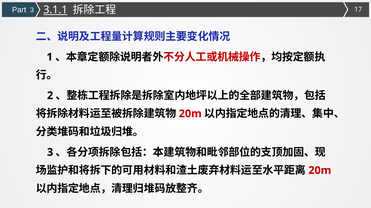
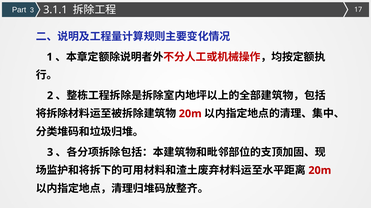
3.1.1 underline: present -> none (55, 10)
